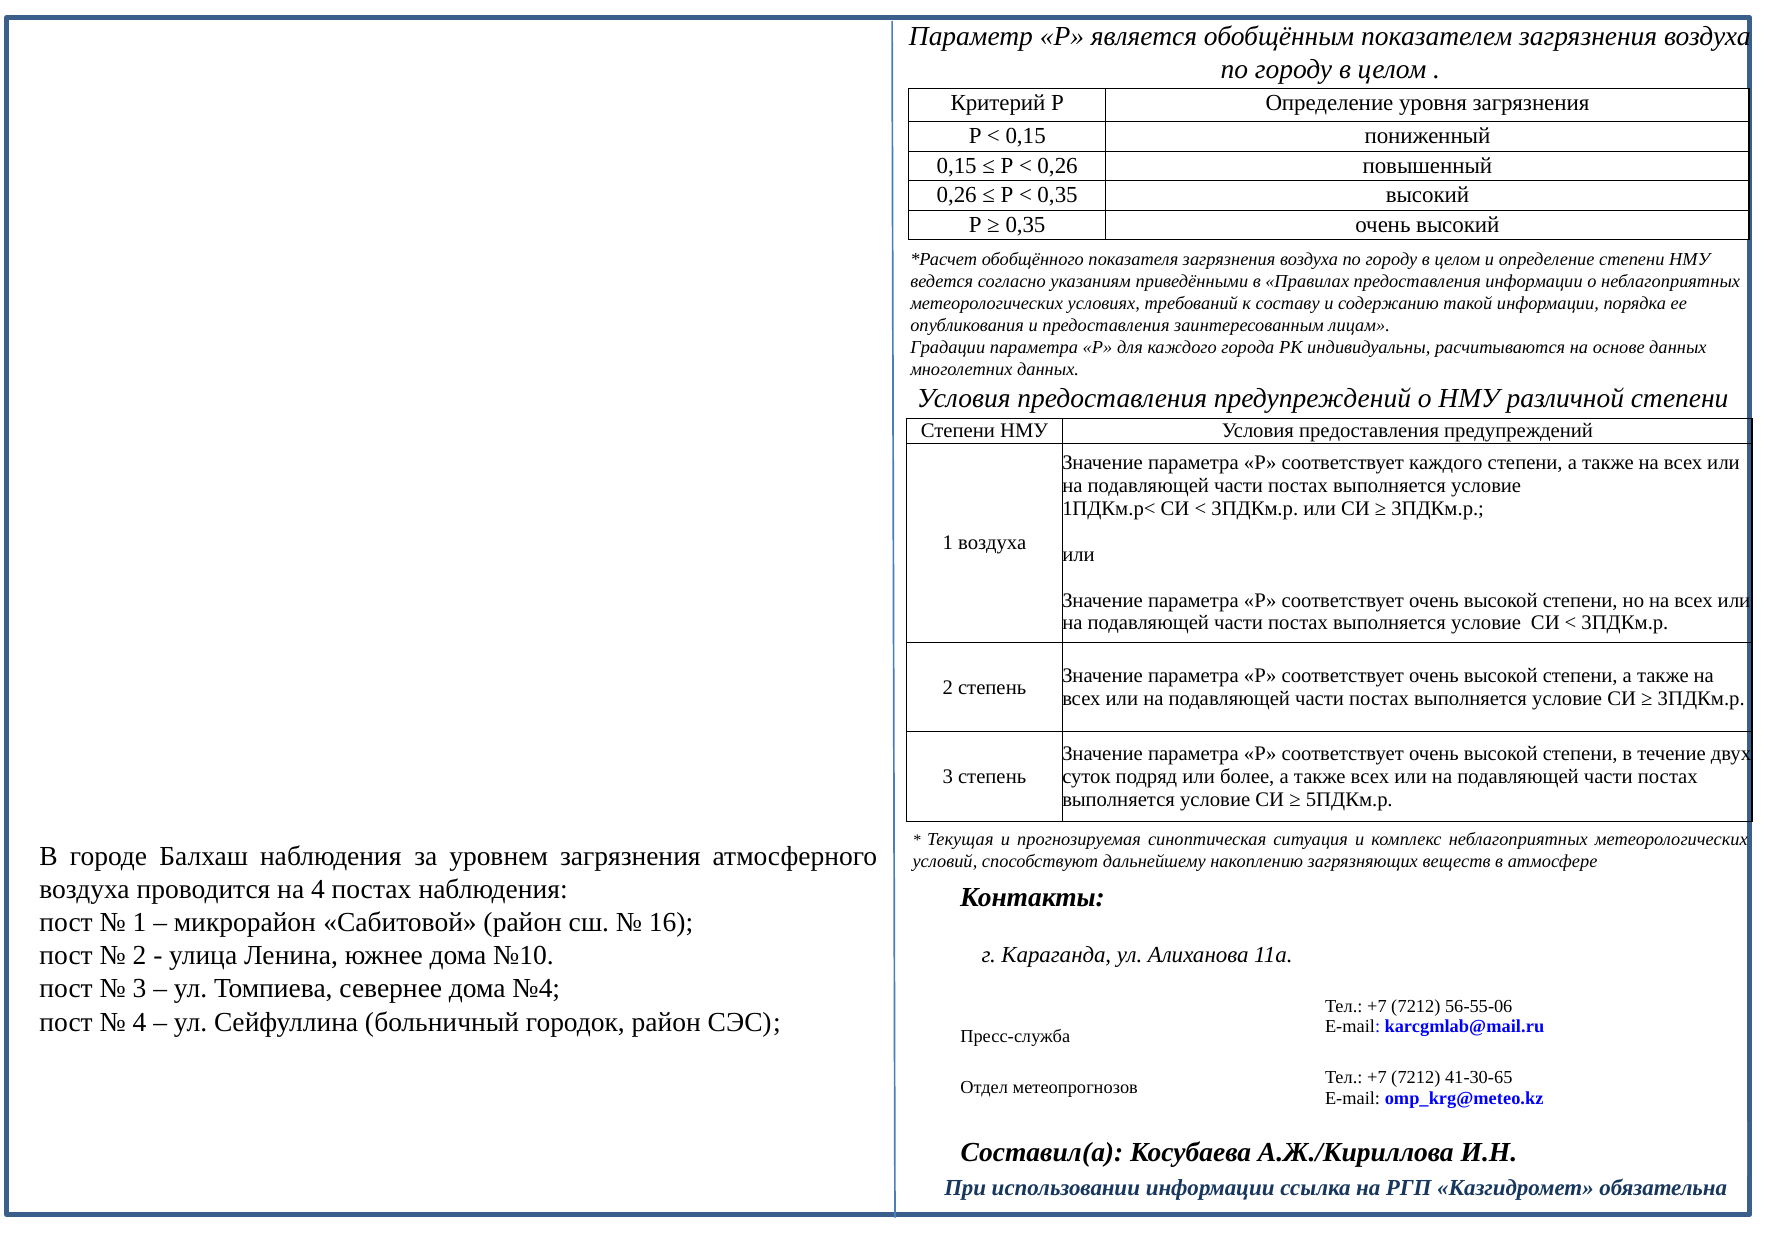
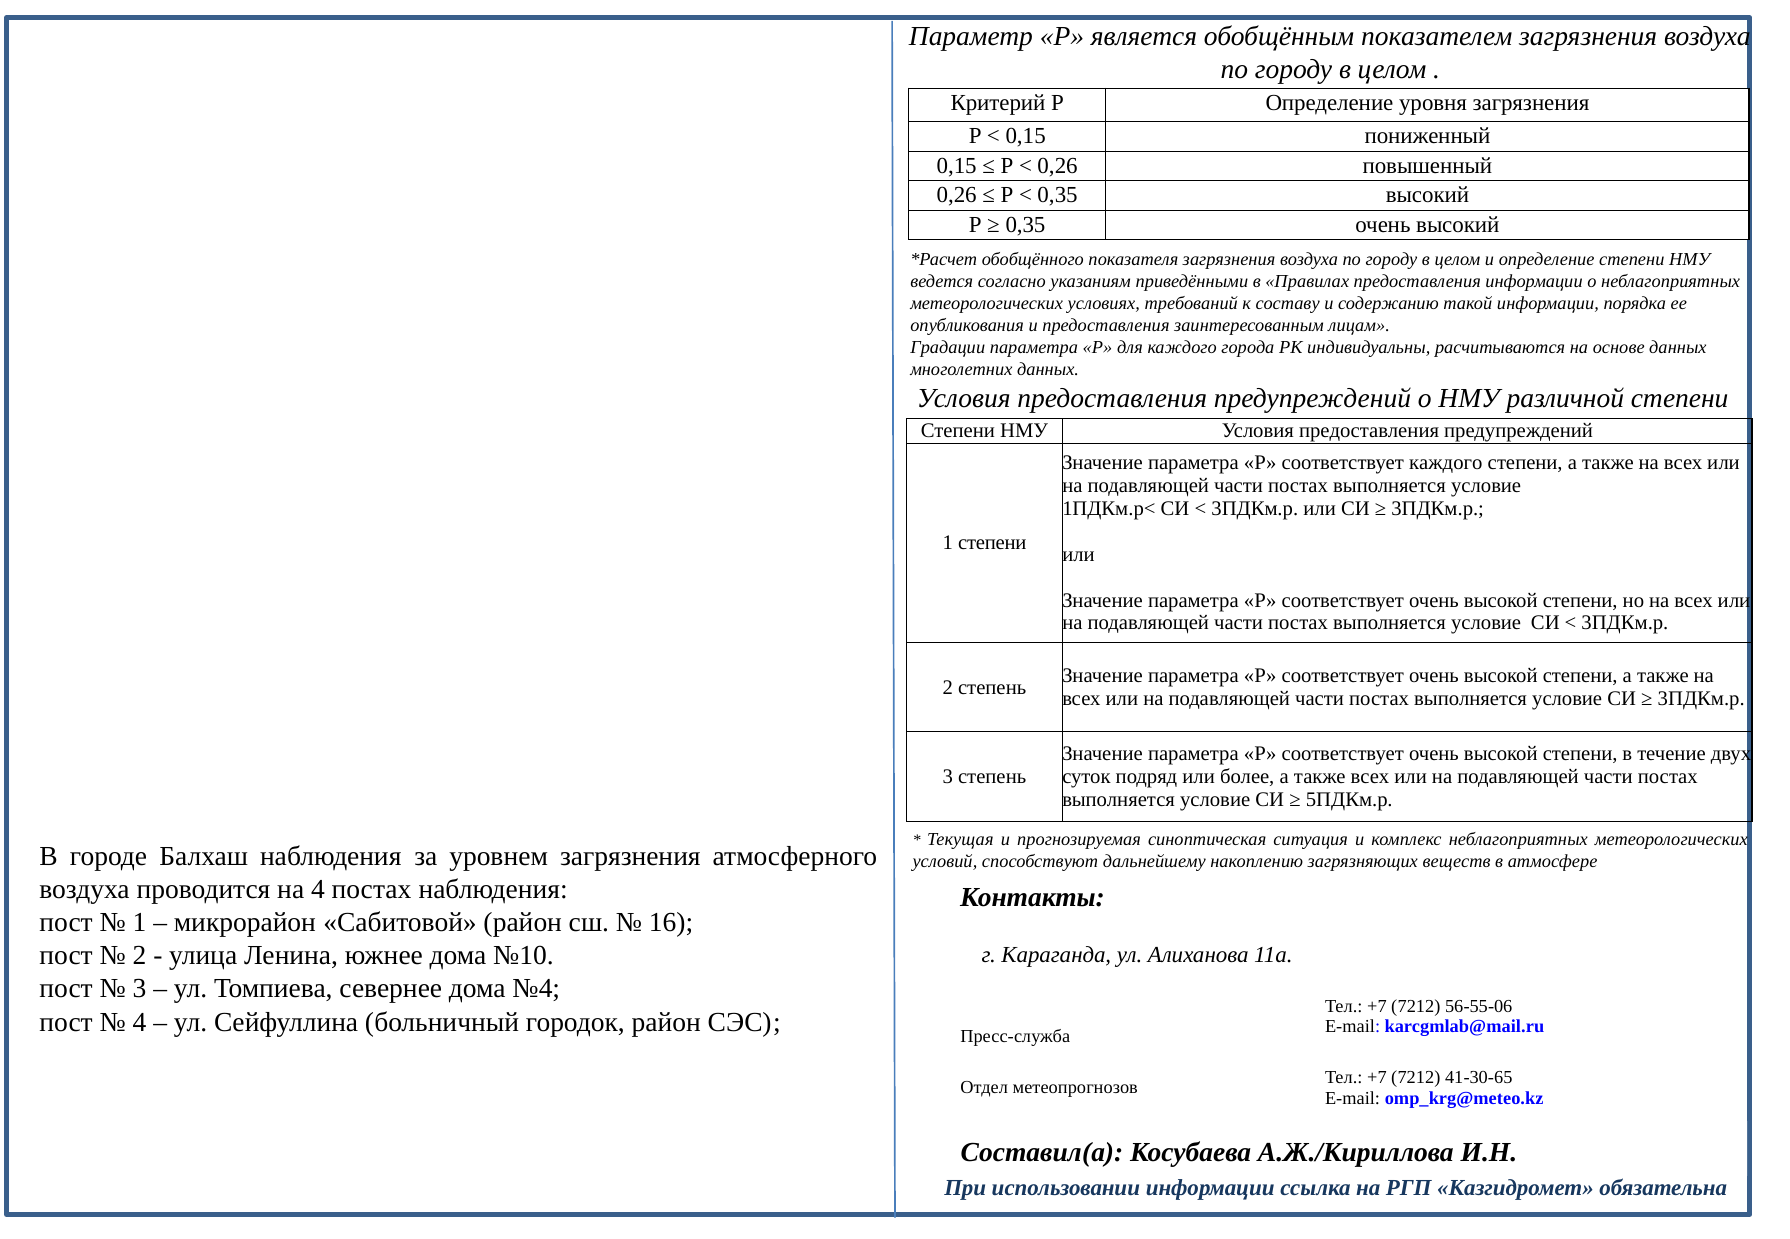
1 воздуха: воздуха -> степени (992, 543)
